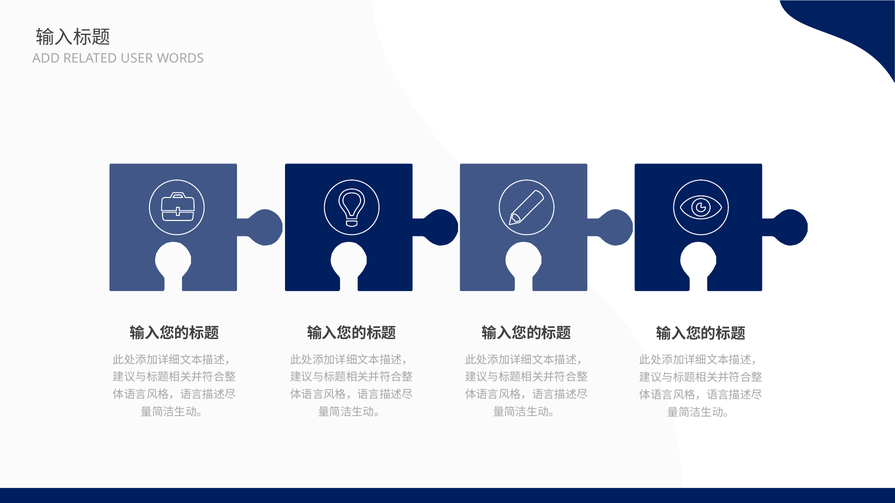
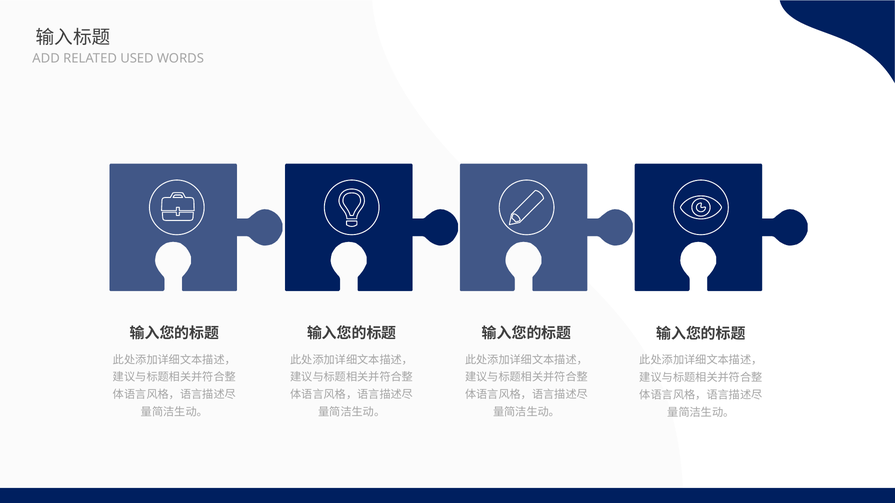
USER: USER -> USED (137, 58)
